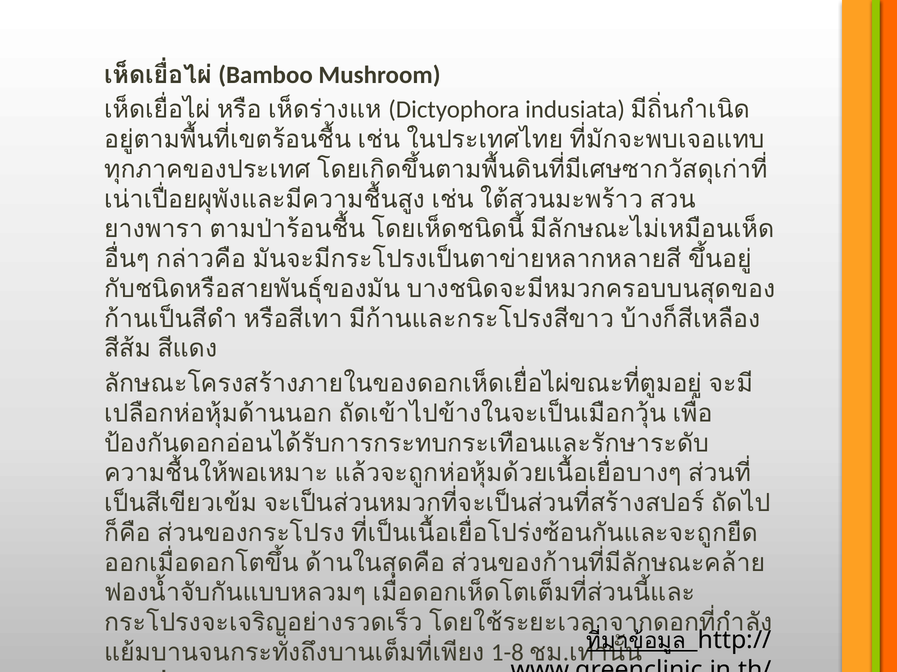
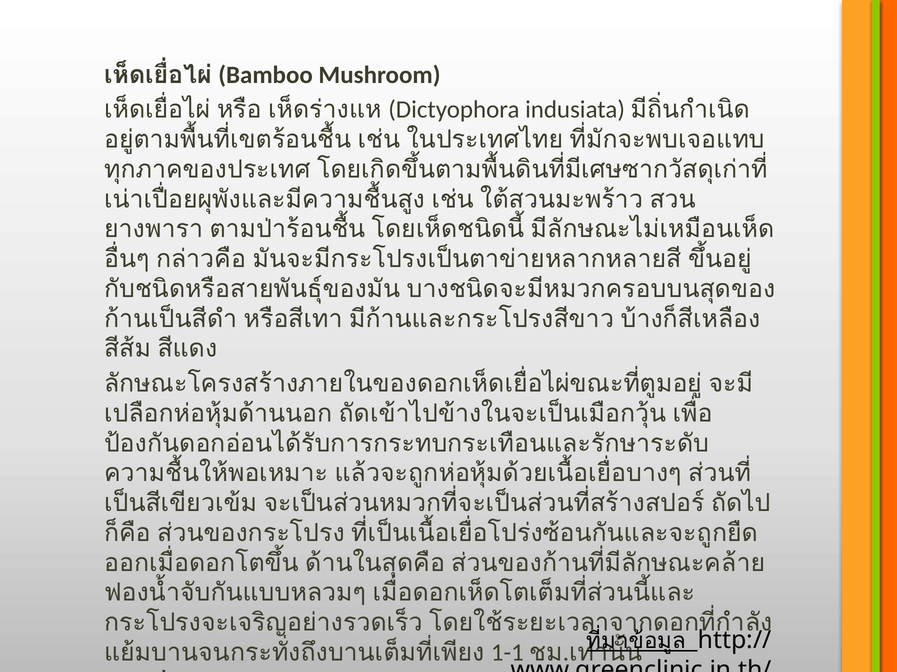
1-8: 1-8 -> 1-1 (507, 653)
